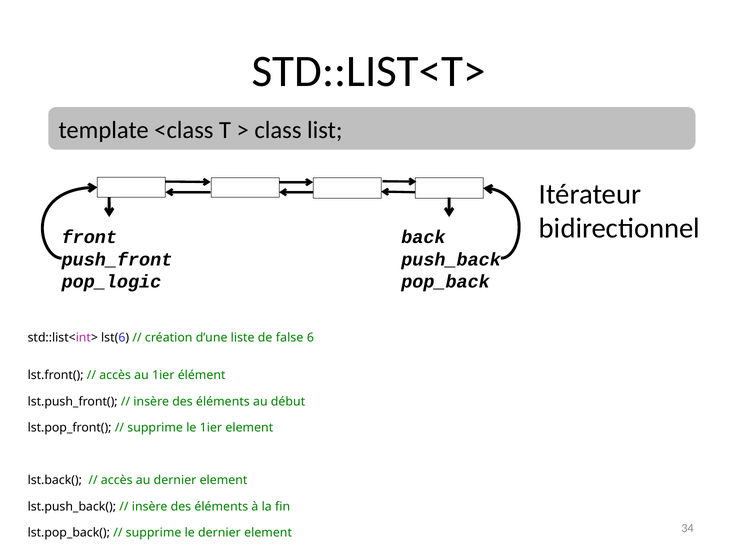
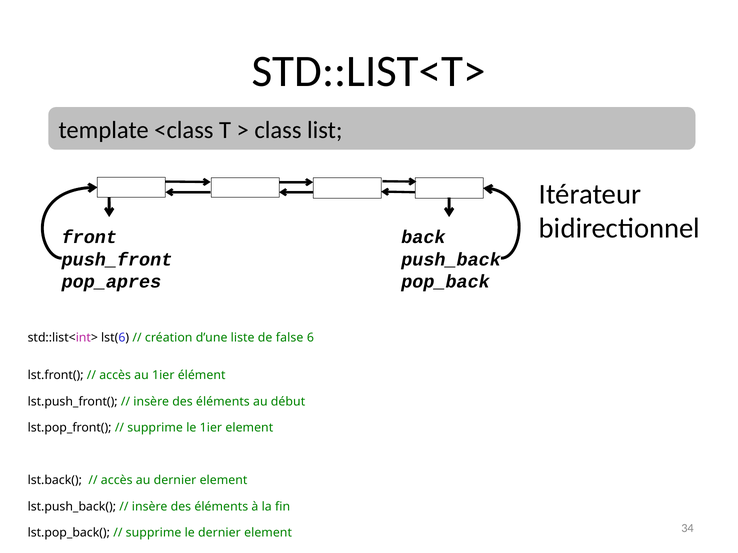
pop_logic: pop_logic -> pop_apres (111, 282)
